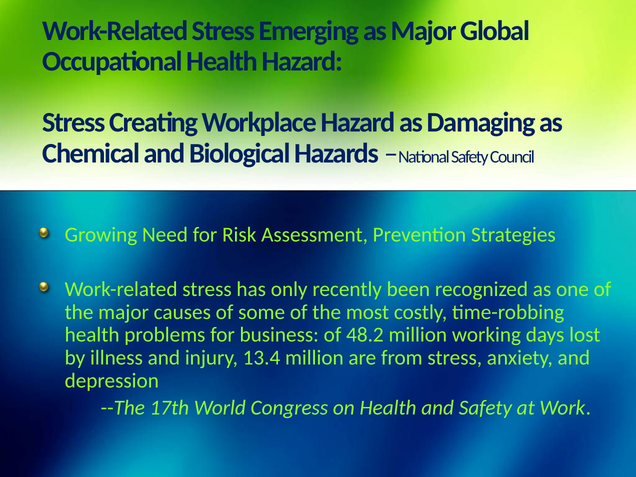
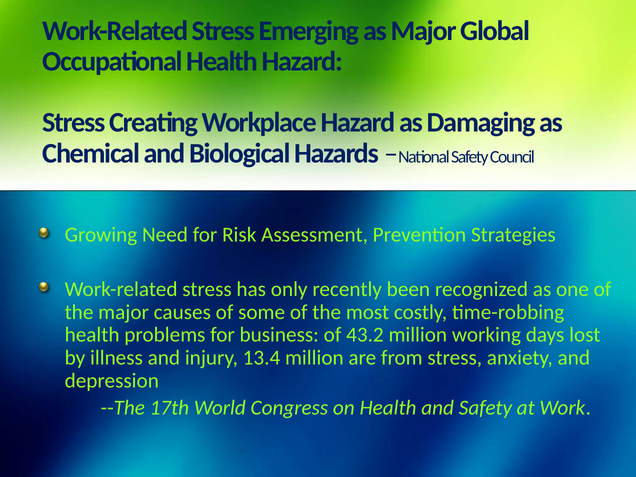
48.2: 48.2 -> 43.2 (365, 335)
